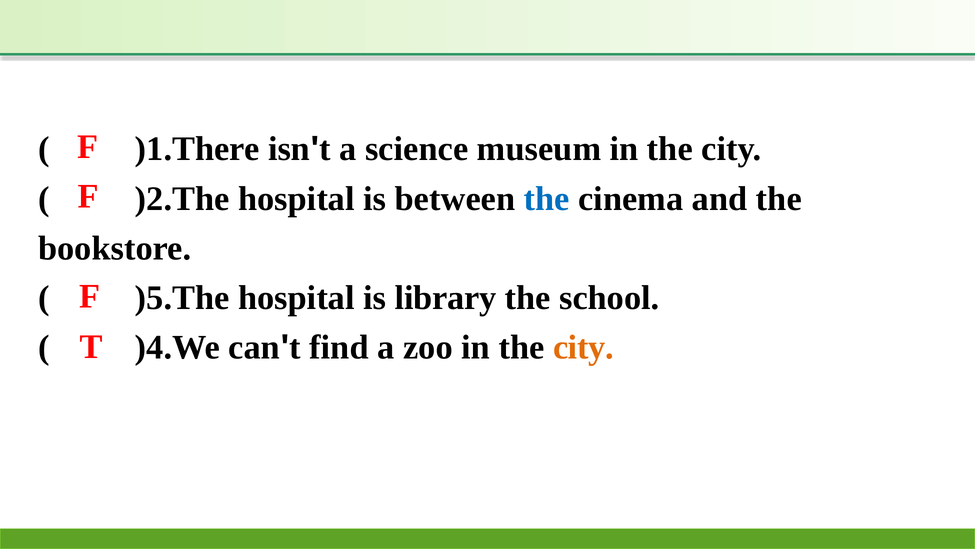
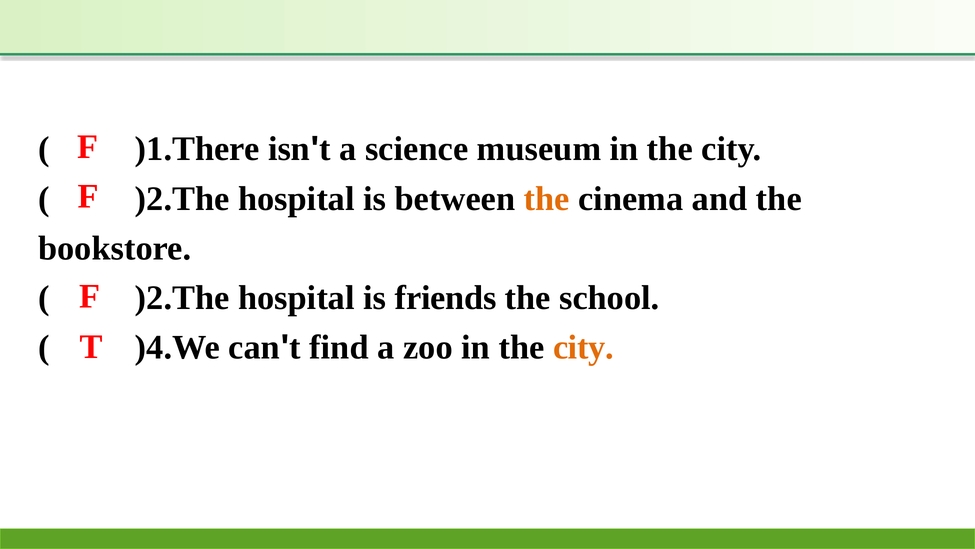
the colour: blue -> orange (547, 198)
)5.The: )5.The -> )2.The (182, 298)
library: library -> friends (446, 298)
